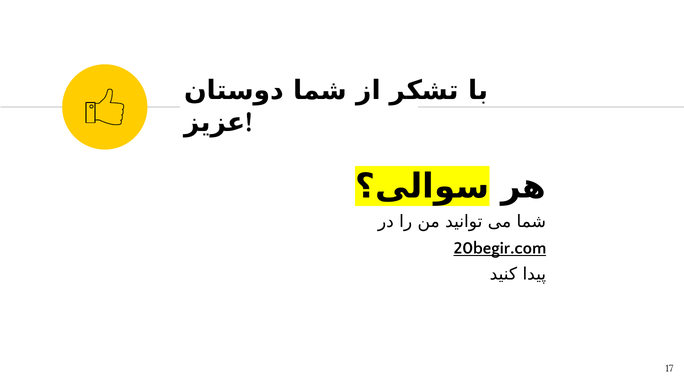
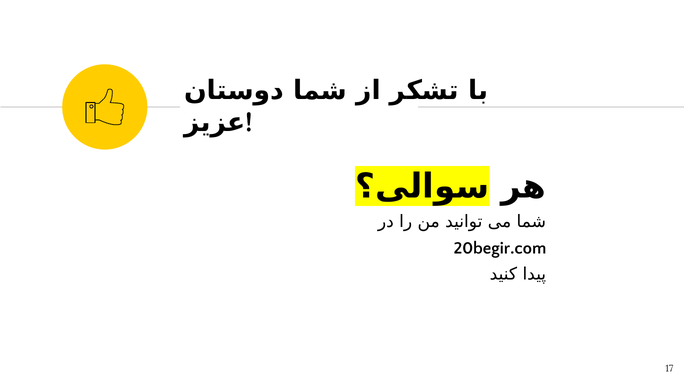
20begir.com underline: present -> none (500, 248)
